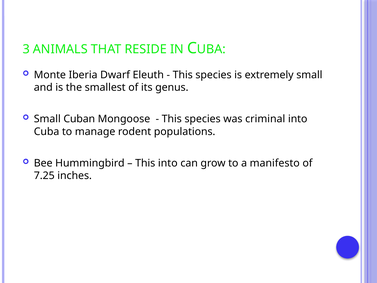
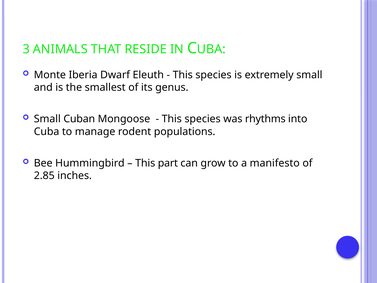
criminal: criminal -> rhythms (265, 119)
This into: into -> part (168, 163)
7.25: 7.25 -> 2.85 (44, 175)
